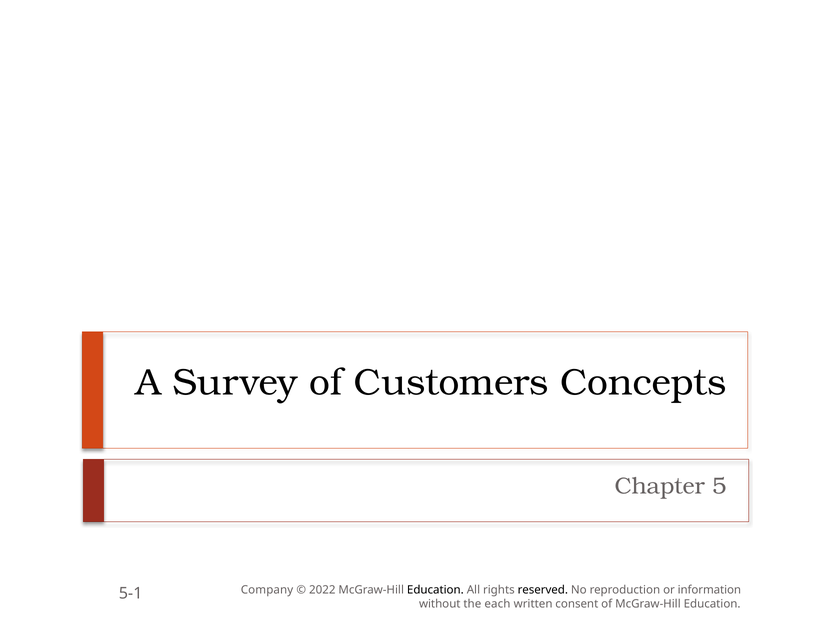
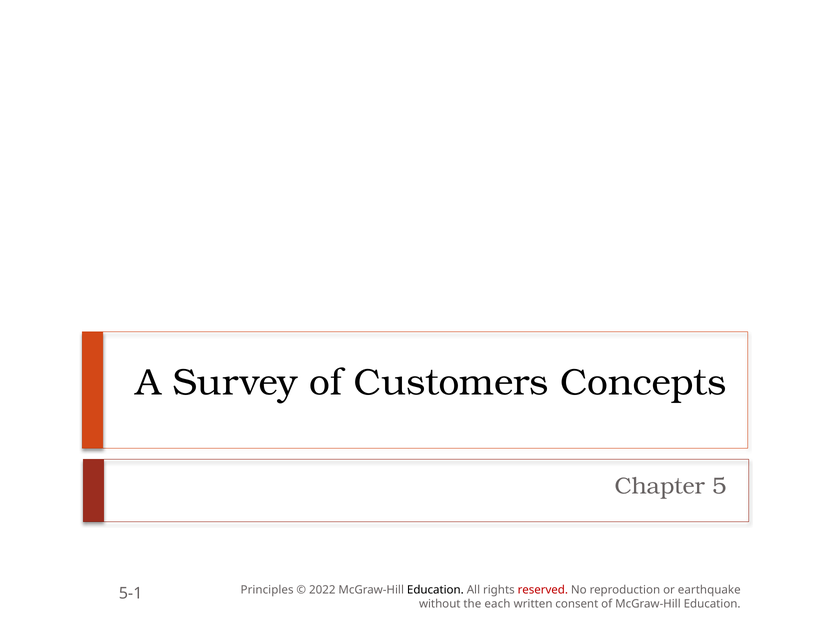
Company: Company -> Principles (267, 590)
reserved colour: black -> red (543, 590)
information: information -> earthquake (709, 590)
